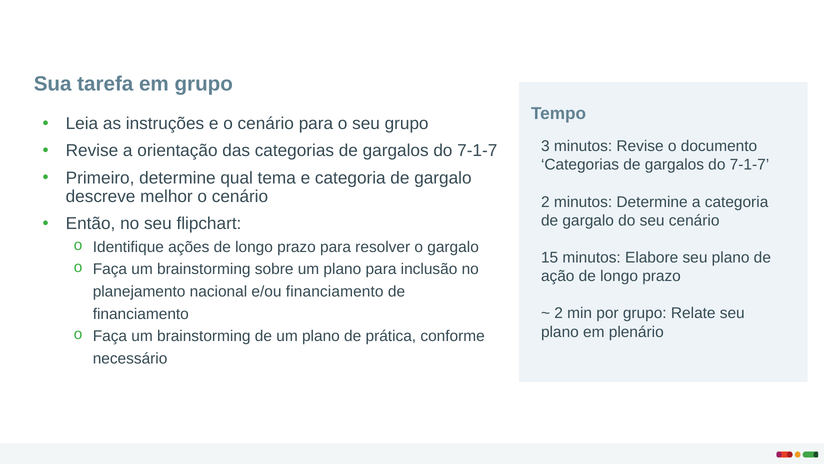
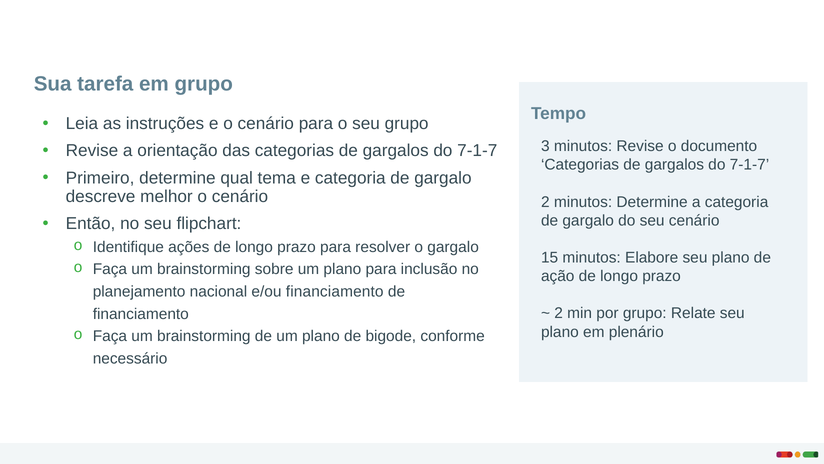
prática: prática -> bigode (391, 336)
